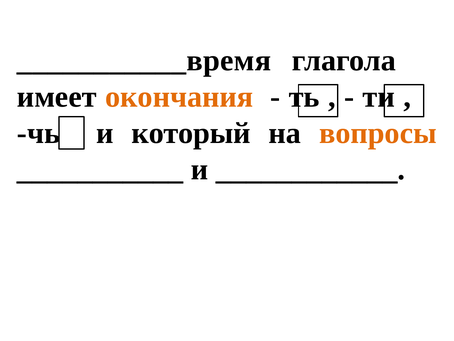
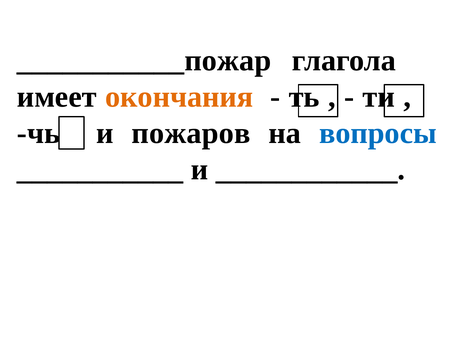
___________время: ___________время -> ___________пожар (144, 60)
который: который -> пожаров (191, 133)
вопросы colour: orange -> blue (378, 133)
